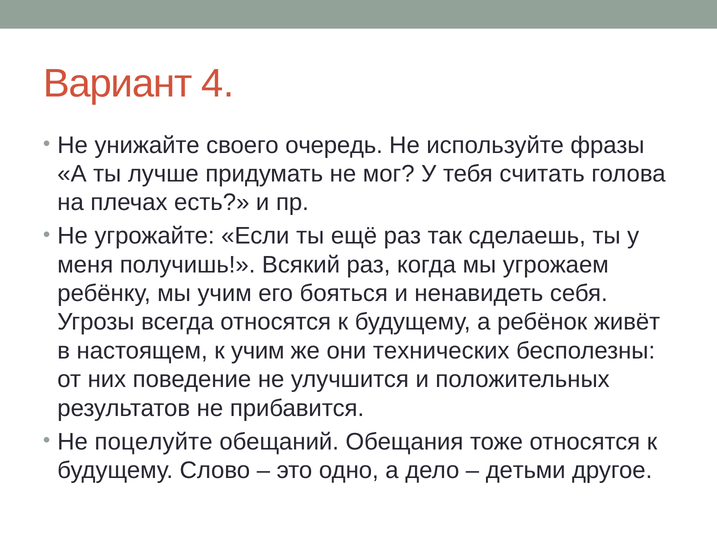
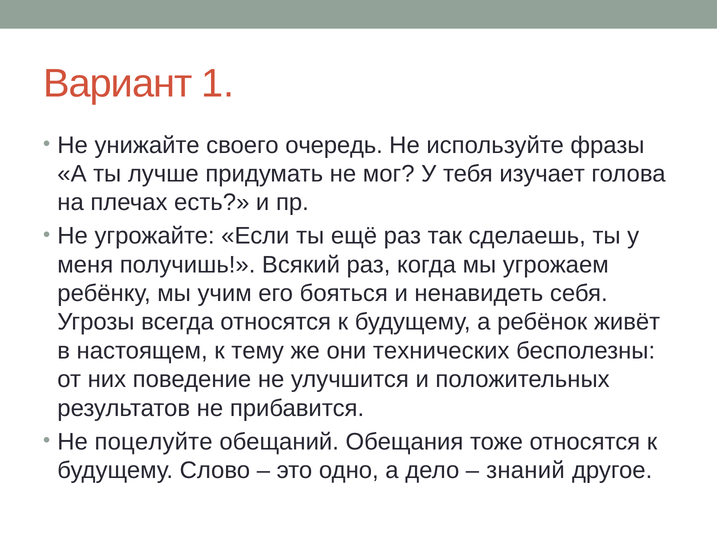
4: 4 -> 1 (218, 83)
считать: считать -> изучает (542, 174)
к учим: учим -> тему (258, 351)
детьми: детьми -> знаний (525, 470)
